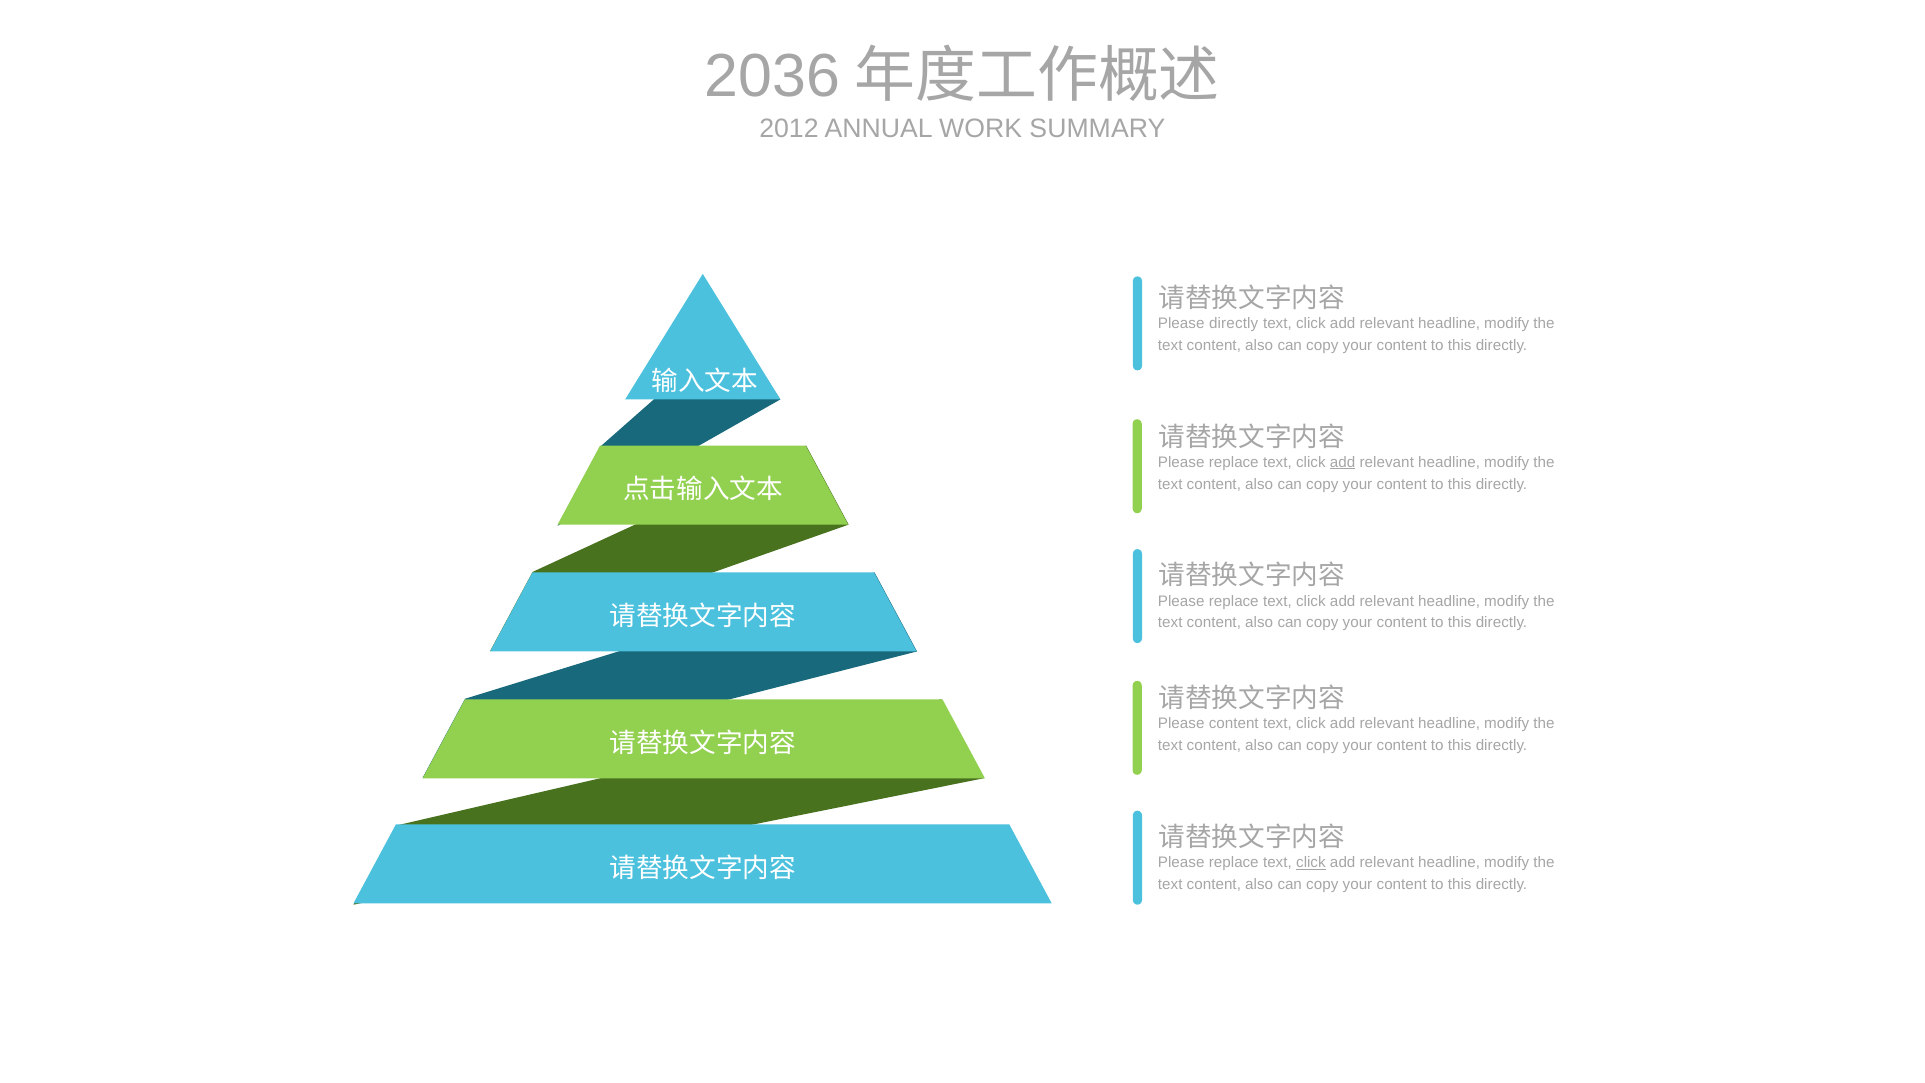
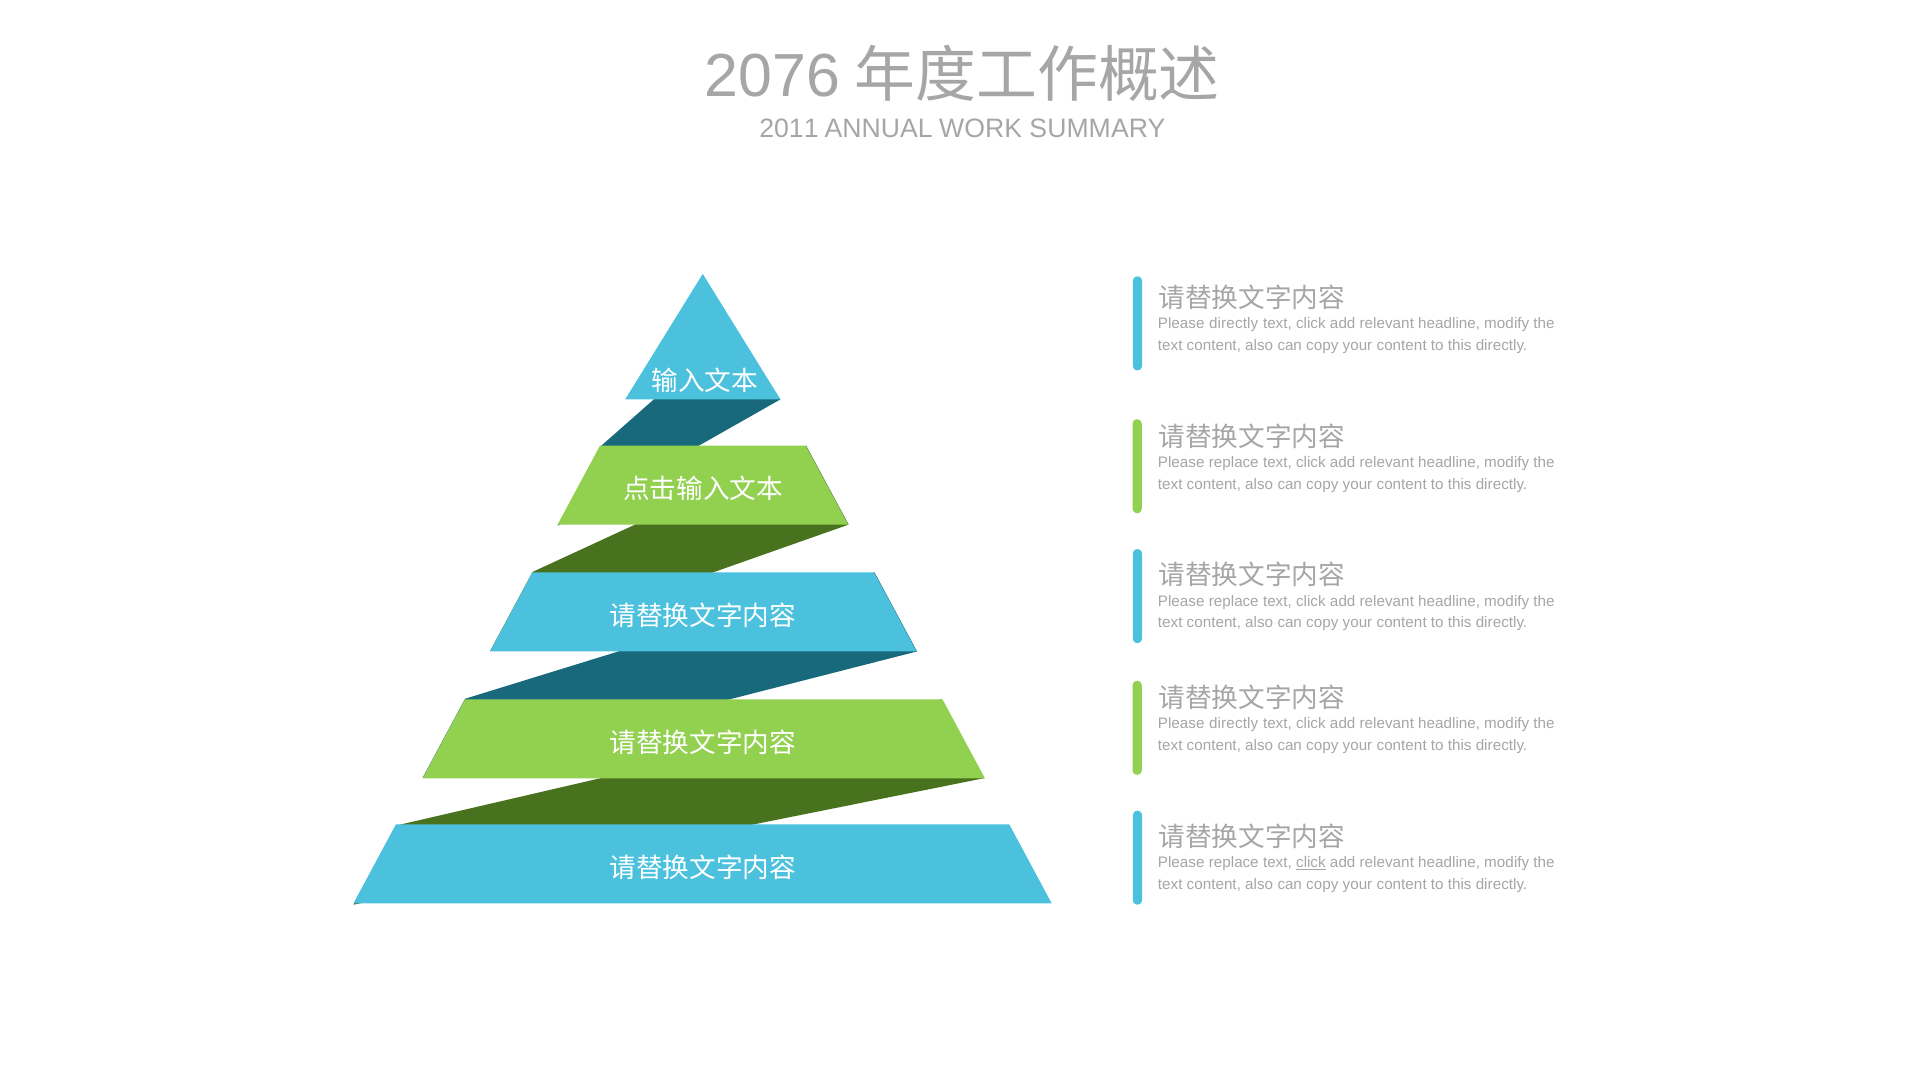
2036: 2036 -> 2076 (772, 76)
2012: 2012 -> 2011 (789, 129)
add underline: present -> none (1343, 462)
content: content -> directly (1234, 724)
